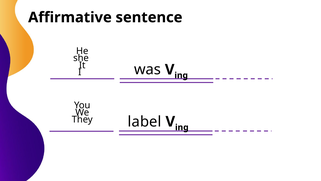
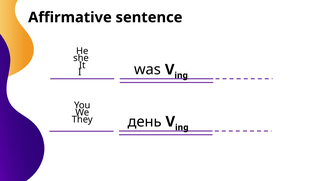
label: label -> день (145, 121)
